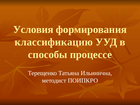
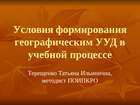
классификацию: классификацию -> географическим (54, 42)
способы: способы -> учебной (48, 55)
